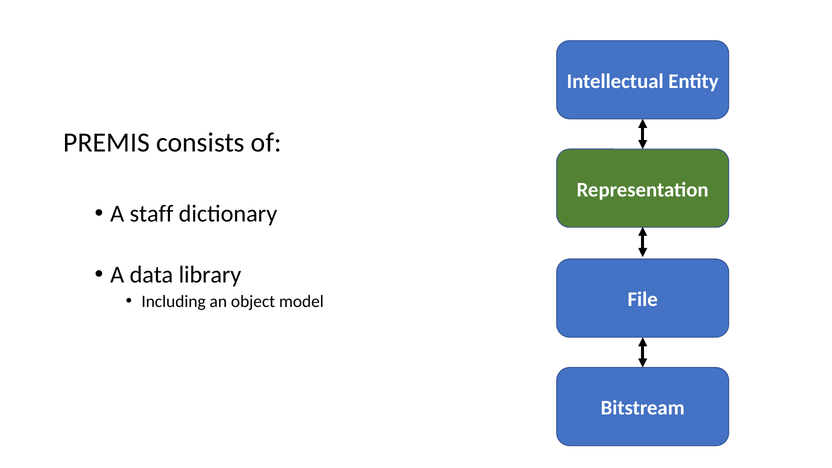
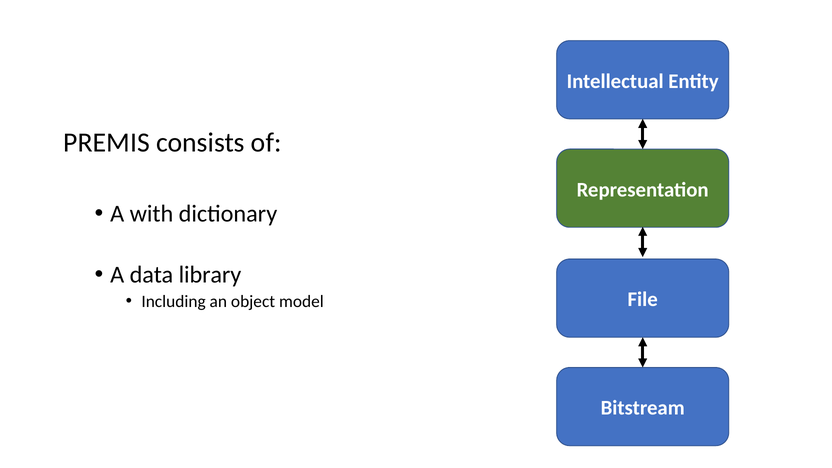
staff: staff -> with (151, 214)
